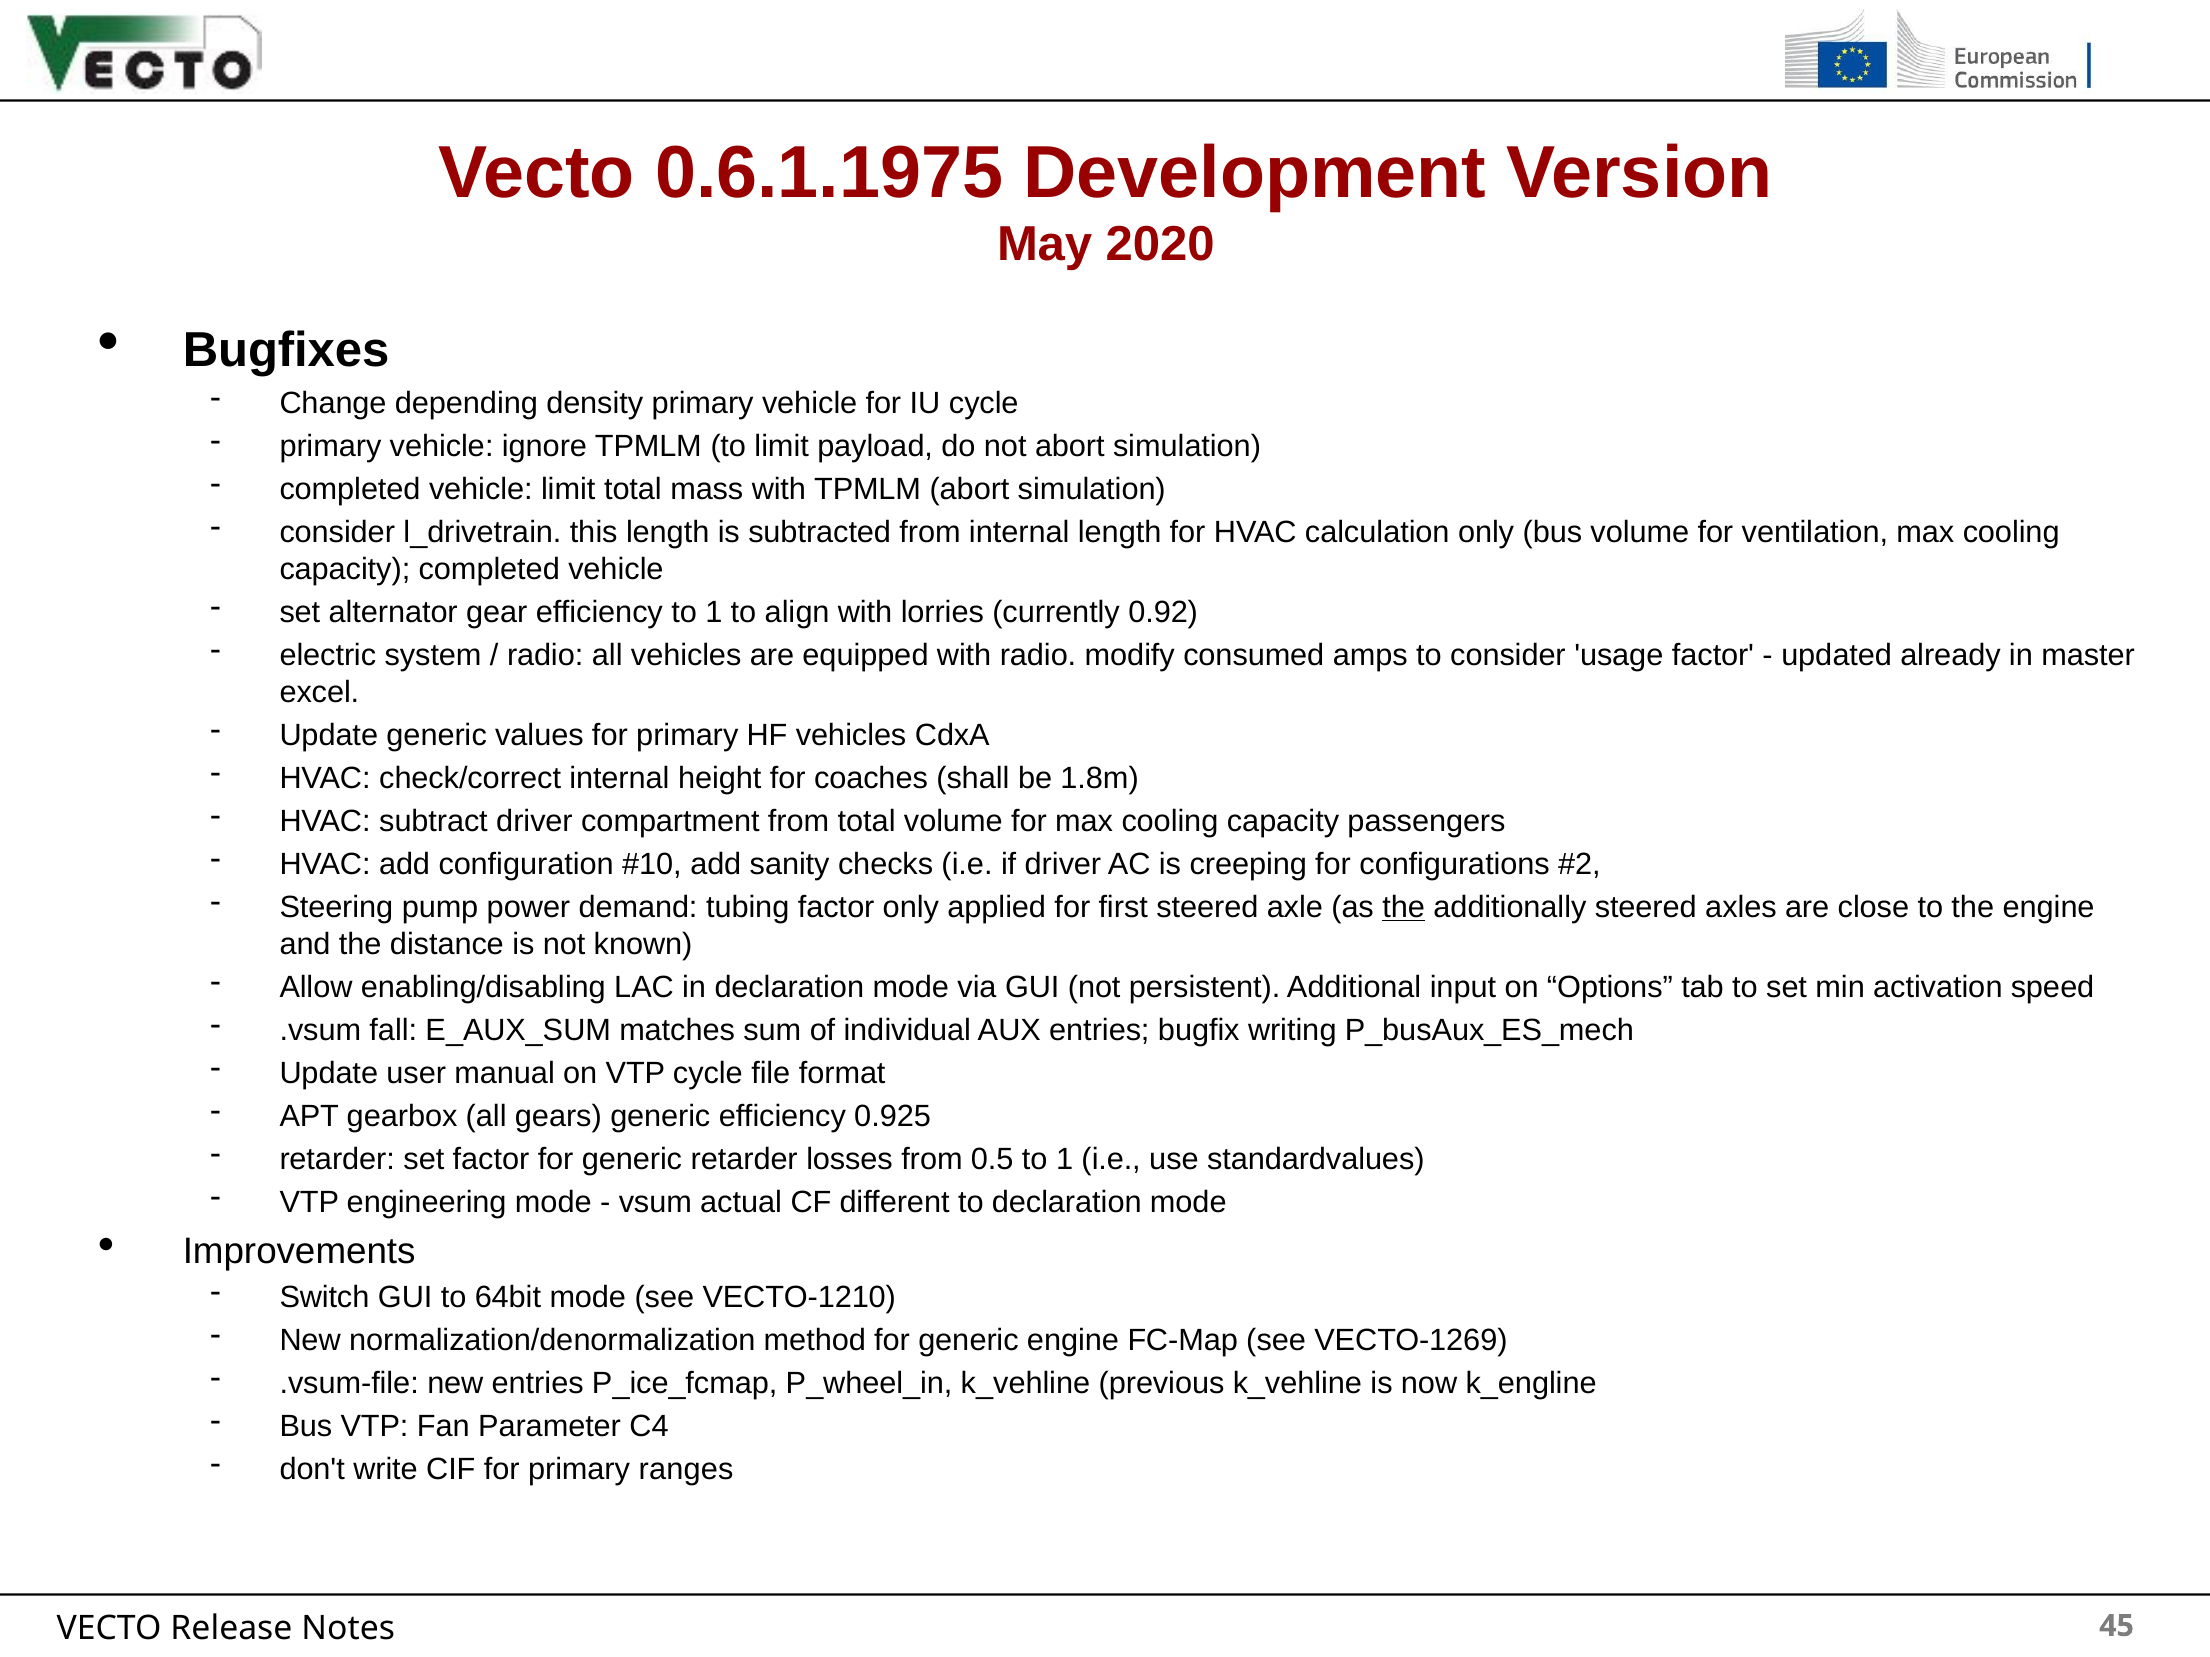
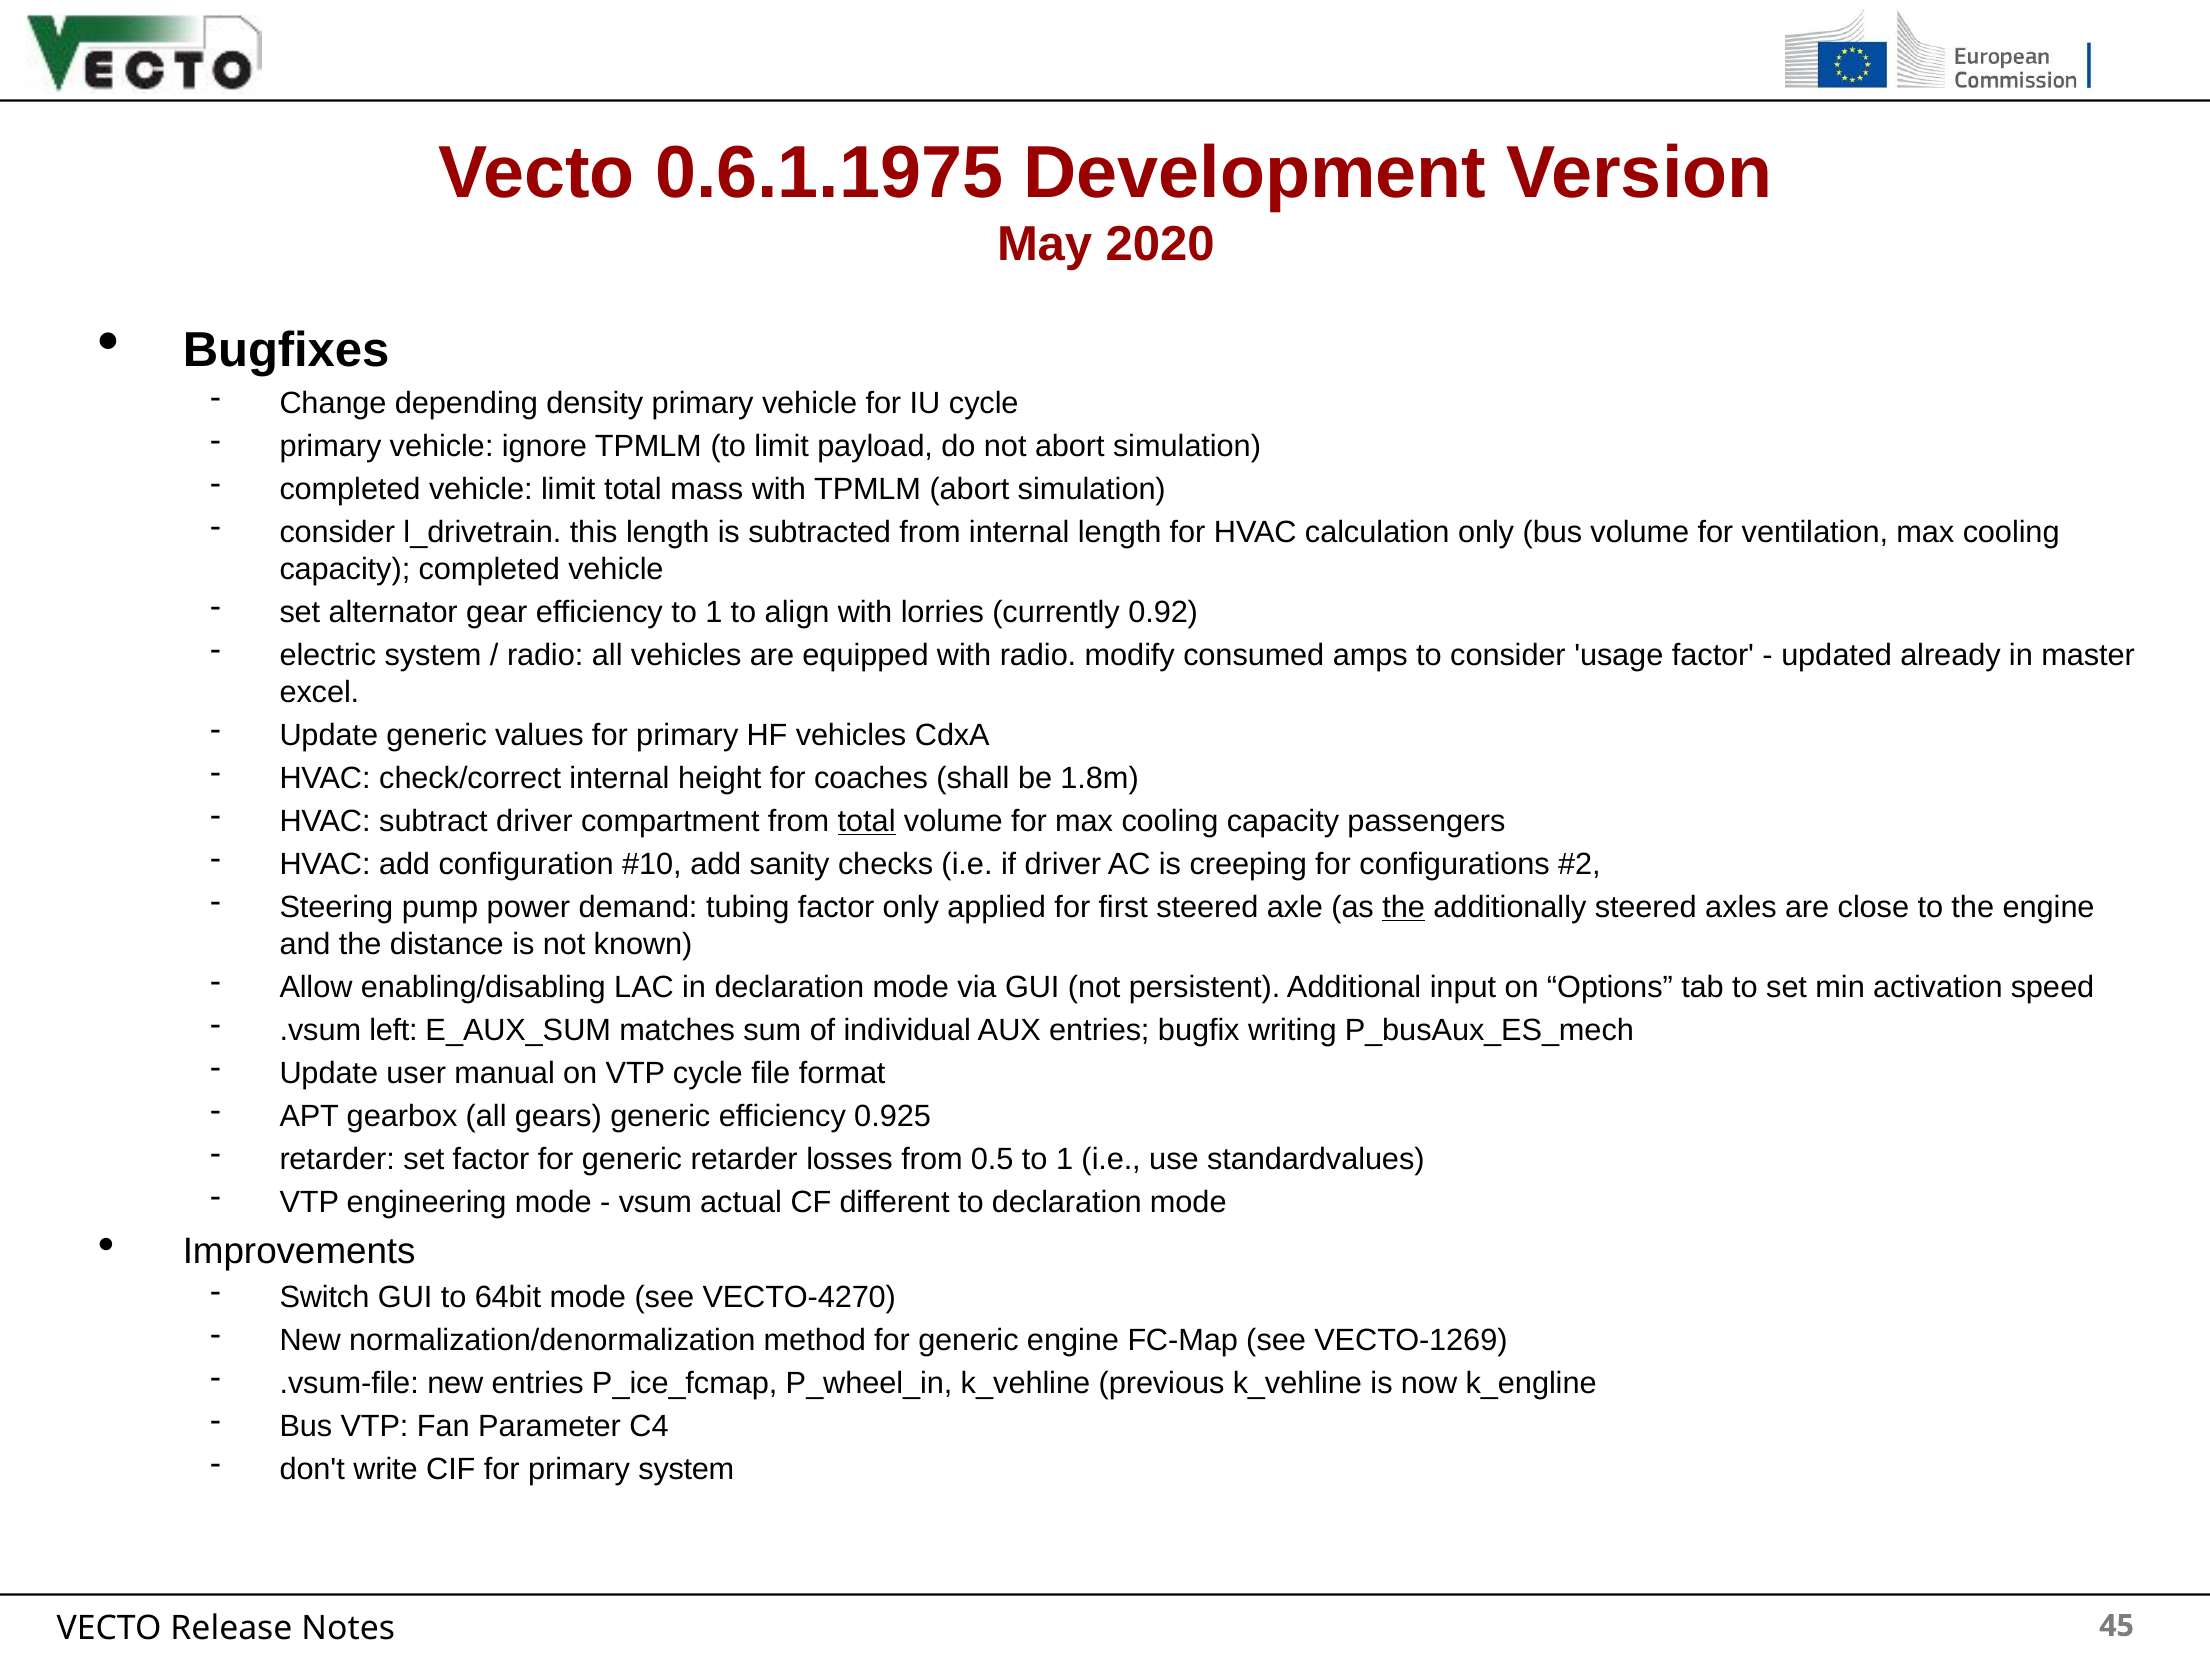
total underline: none -> present (867, 821)
fall: fall -> left (393, 1031)
VECTO-1210: VECTO-1210 -> VECTO-4270 (799, 1298)
primary ranges: ranges -> system (686, 1470)
